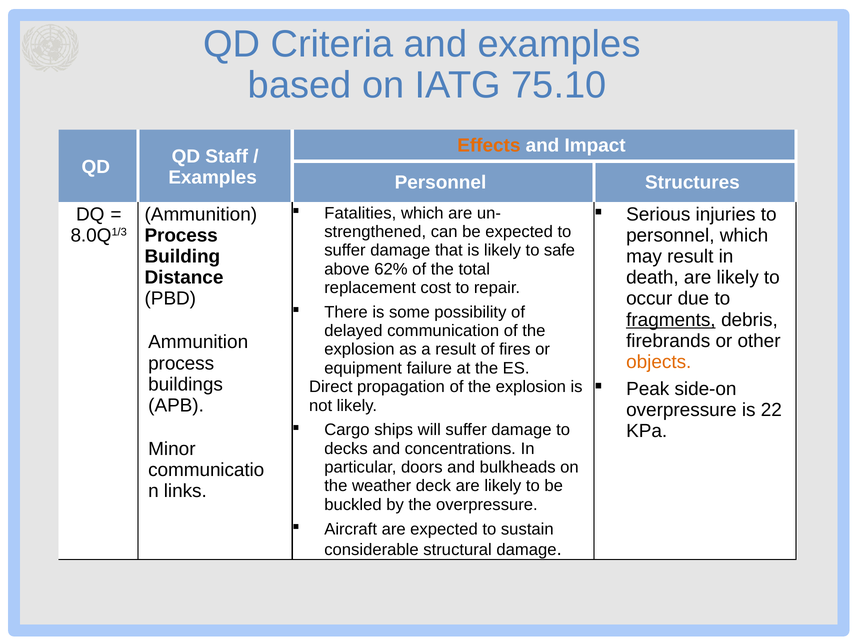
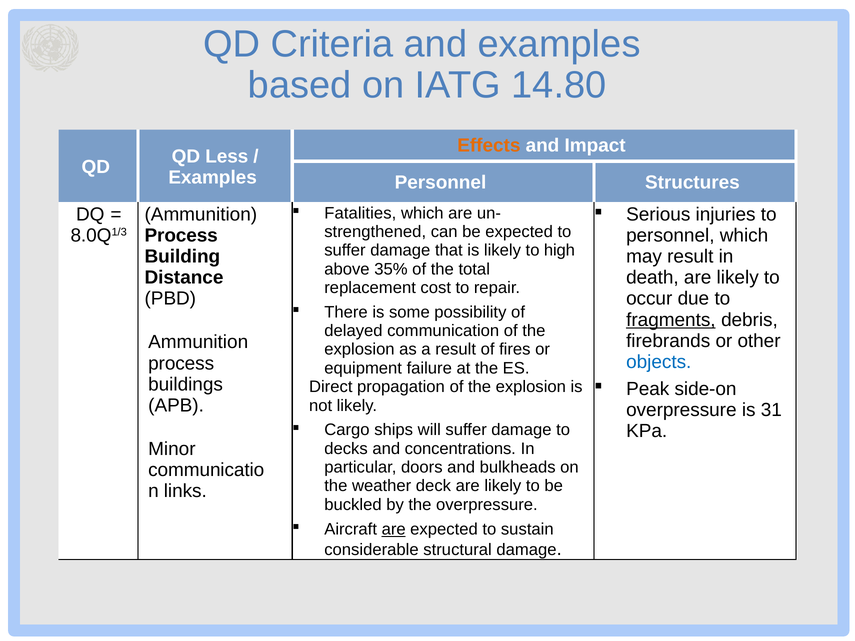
75.10: 75.10 -> 14.80 (559, 85)
Staff: Staff -> Less (227, 156)
safe: safe -> high (559, 251)
62%: 62% -> 35% (391, 269)
objects colour: orange -> blue (659, 362)
22: 22 -> 31 (771, 410)
are underline: none -> present (394, 529)
